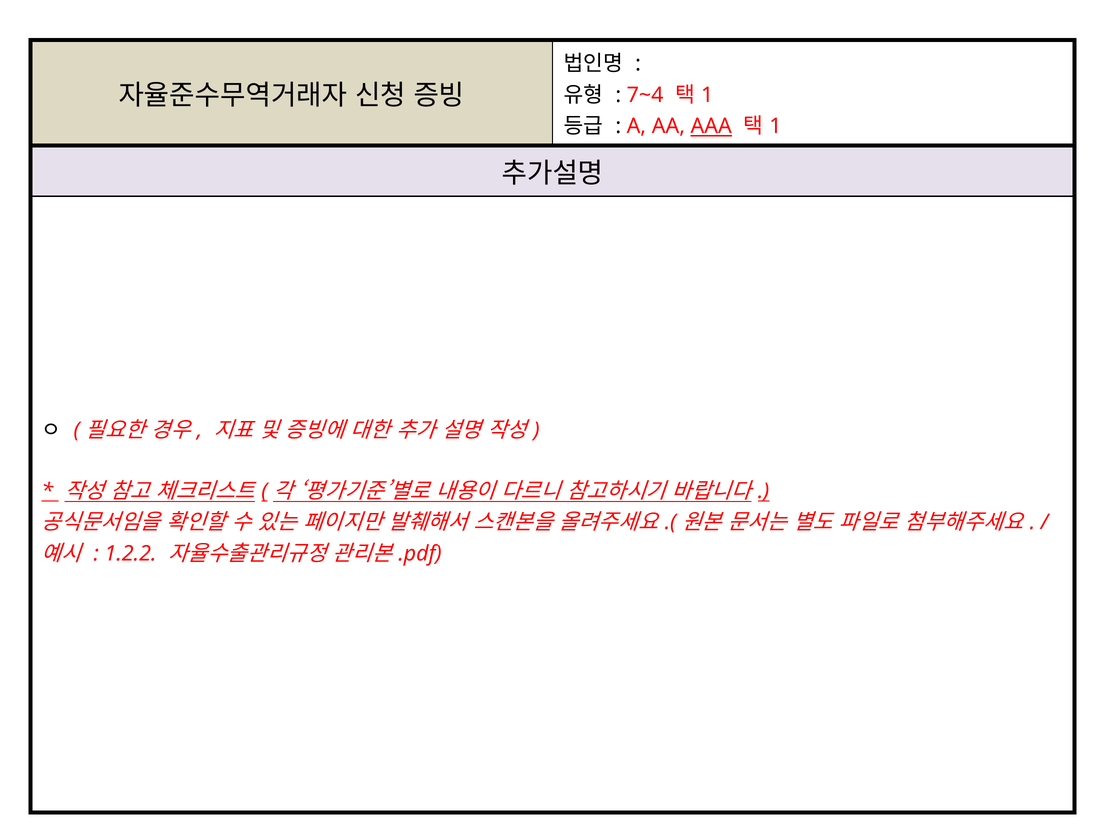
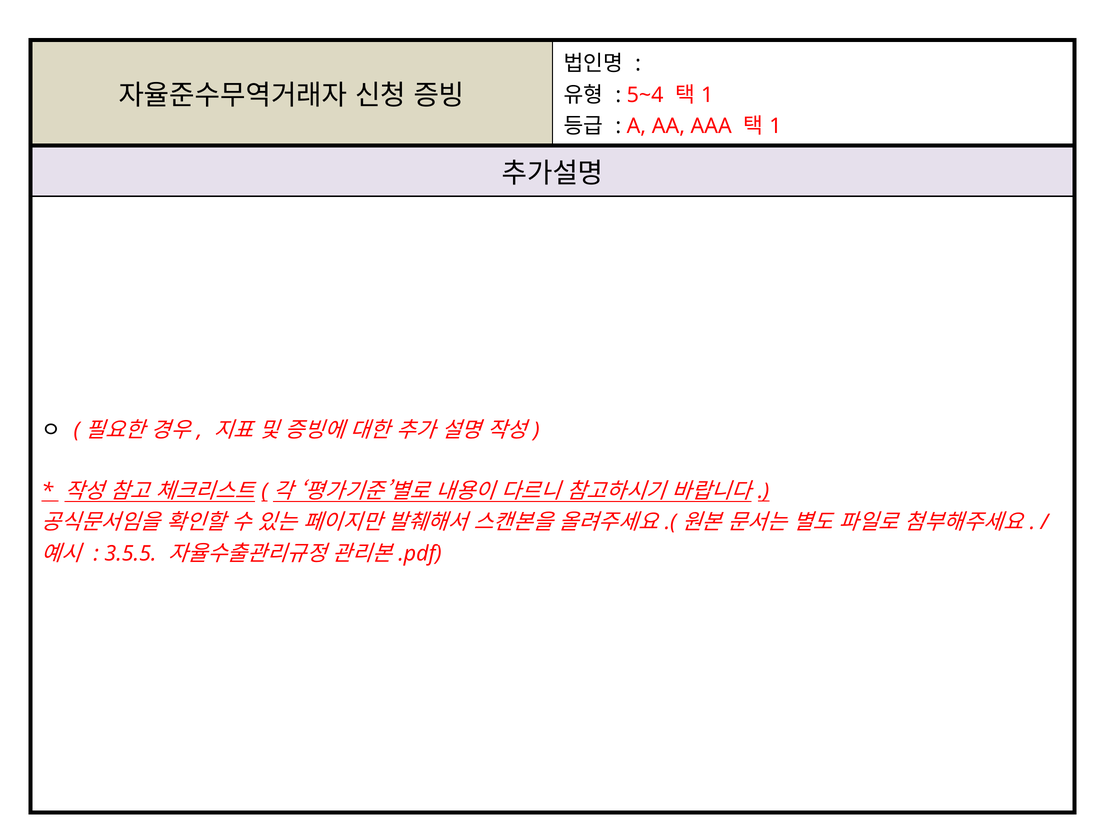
7~4: 7~4 -> 5~4 (645, 95)
AAA underline: present -> none (711, 126)
1.2.2: 1.2.2 -> 3.5.5 (130, 553)
